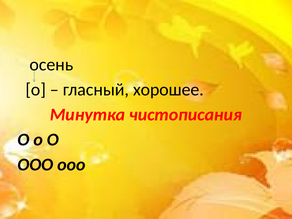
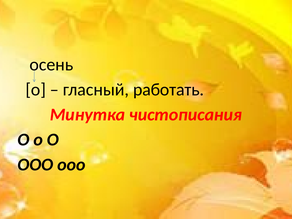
хорошее: хорошее -> работать (168, 90)
